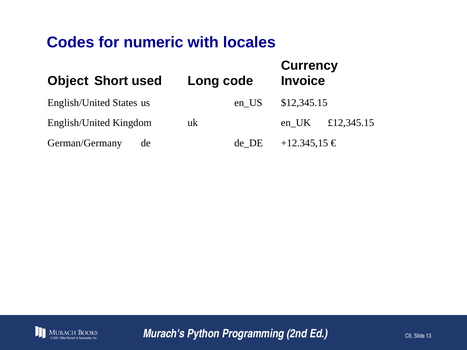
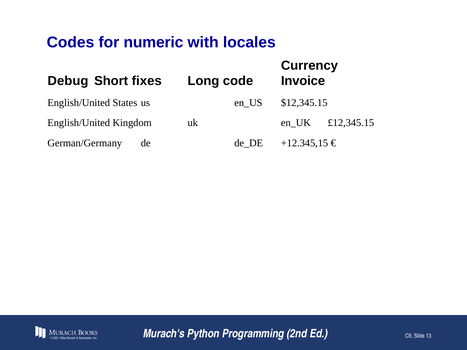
Object: Object -> Debug (68, 81)
used: used -> fixes (147, 81)
